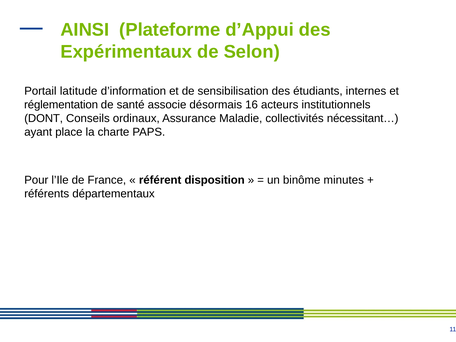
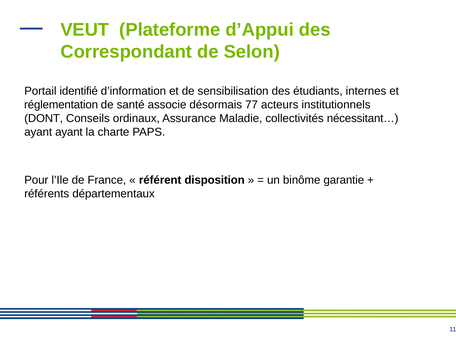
AINSI: AINSI -> VEUT (85, 30)
Expérimentaux: Expérimentaux -> Correspondant (126, 52)
latitude: latitude -> identifié (79, 91)
16: 16 -> 77 (252, 105)
ayant place: place -> ayant (69, 132)
minutes: minutes -> garantie (344, 180)
